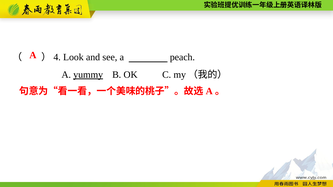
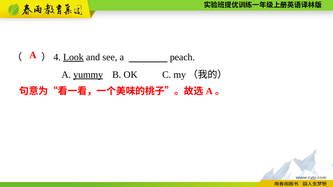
Look underline: none -> present (73, 57)
